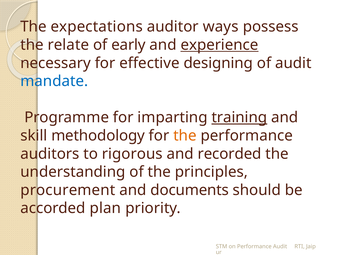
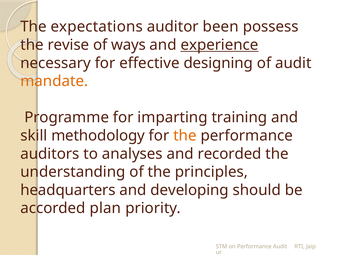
ways: ways -> been (221, 27)
relate: relate -> revise (68, 45)
early: early -> ways (129, 45)
mandate colour: blue -> orange (54, 81)
training underline: present -> none (239, 118)
rigorous: rigorous -> analyses (132, 154)
procurement: procurement -> headquarters (68, 190)
documents: documents -> developing (190, 190)
